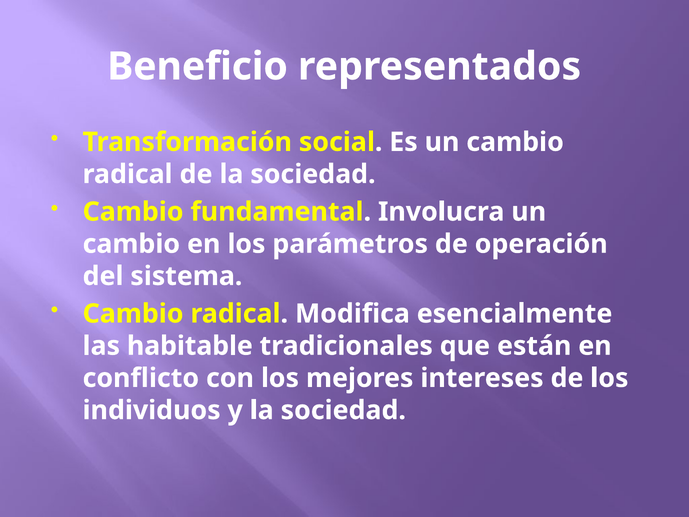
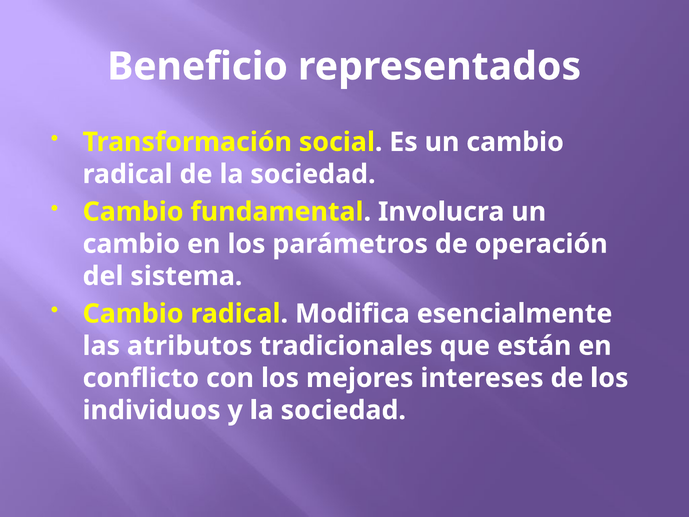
habitable: habitable -> atributos (190, 346)
